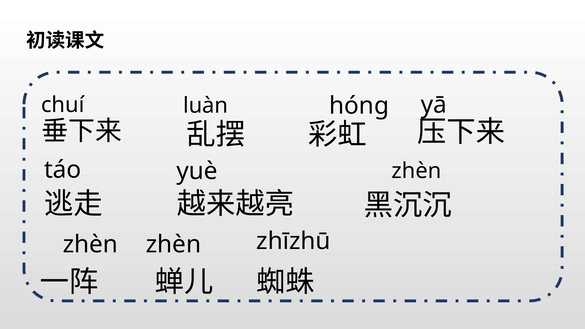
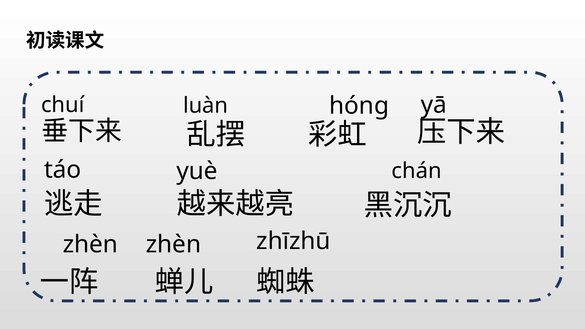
zhèn: zhèn -> chán (417, 171)
